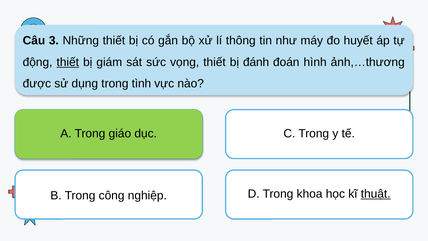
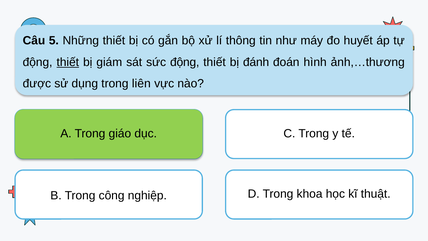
3: 3 -> 5 (54, 41)
sức vọng: vọng -> động (185, 62)
tình: tình -> liên (141, 83)
thuật underline: present -> none (376, 194)
